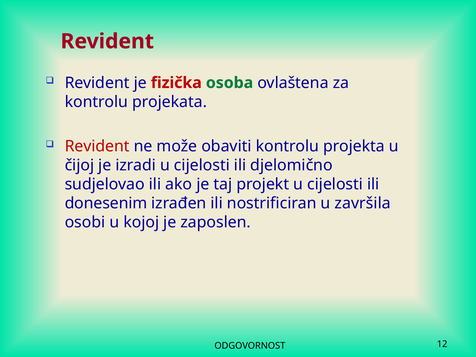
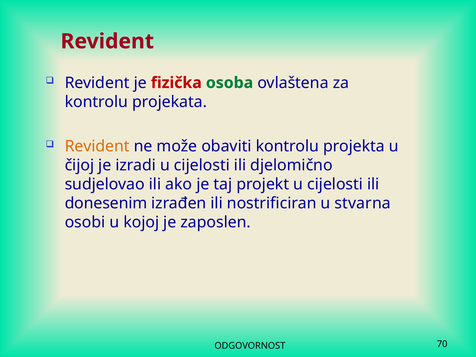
Revident colour: red -> orange (97, 146)
završila: završila -> stvarna (363, 203)
12: 12 -> 70 (442, 344)
